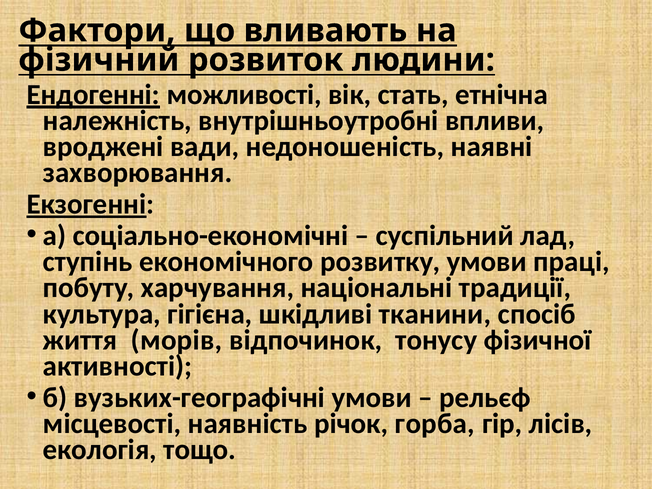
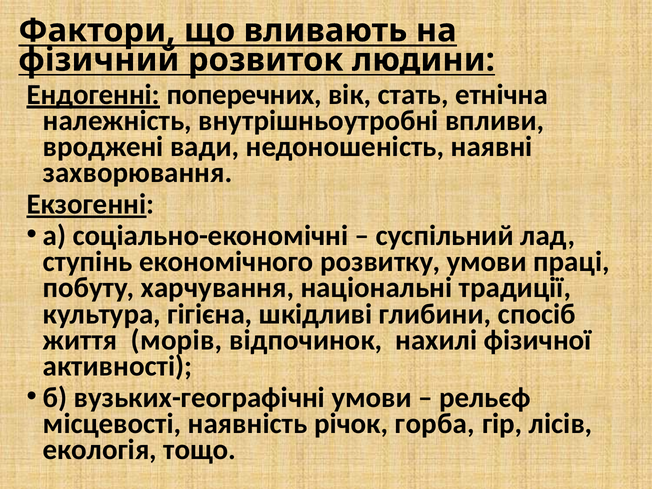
можливості: можливості -> поперечних (244, 94)
тканини: тканини -> глибини (435, 314)
тонусу: тонусу -> нахилі (436, 340)
